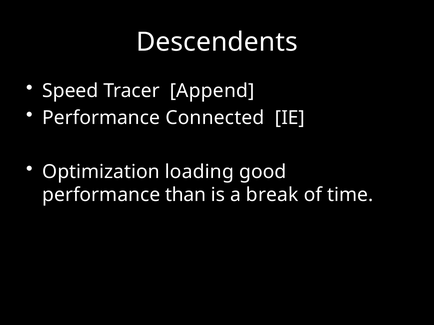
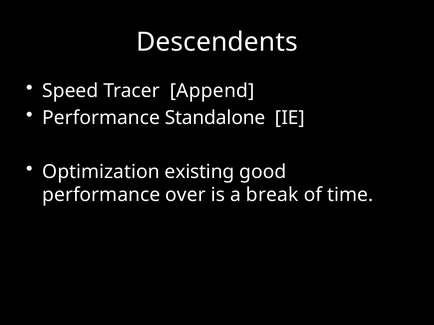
Connected: Connected -> Standalone (215, 118)
loading: loading -> existing (200, 172)
than: than -> over (185, 195)
